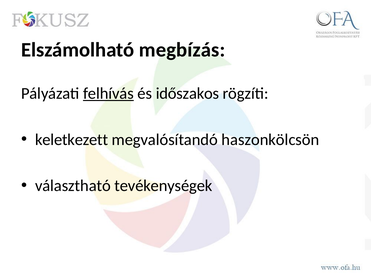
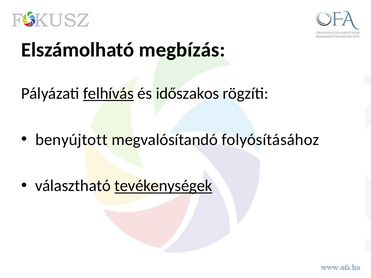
keletkezett: keletkezett -> benyújtott (71, 140)
haszonkölcsön: haszonkölcsön -> folyósításához (270, 140)
tevékenységek underline: none -> present (163, 186)
